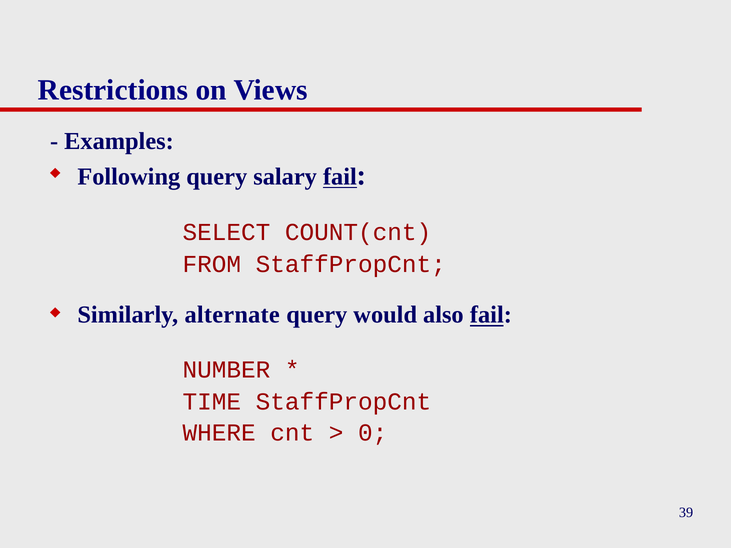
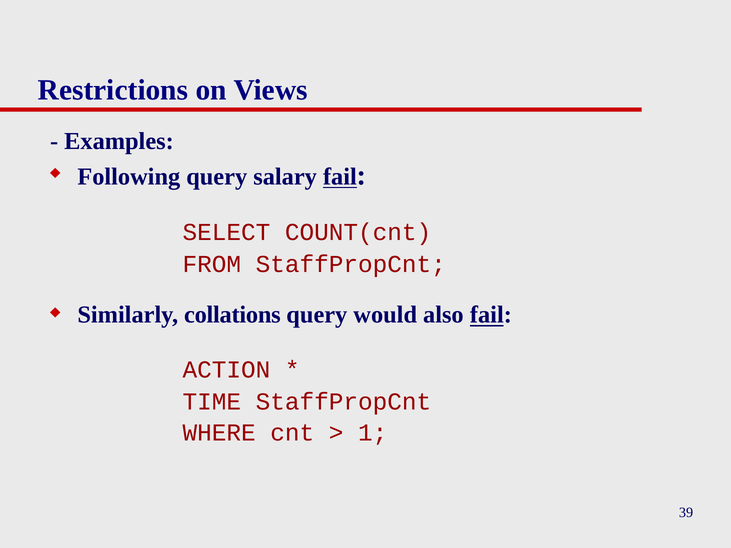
alternate: alternate -> collations (232, 315)
NUMBER: NUMBER -> ACTION (226, 370)
0: 0 -> 1 (373, 433)
